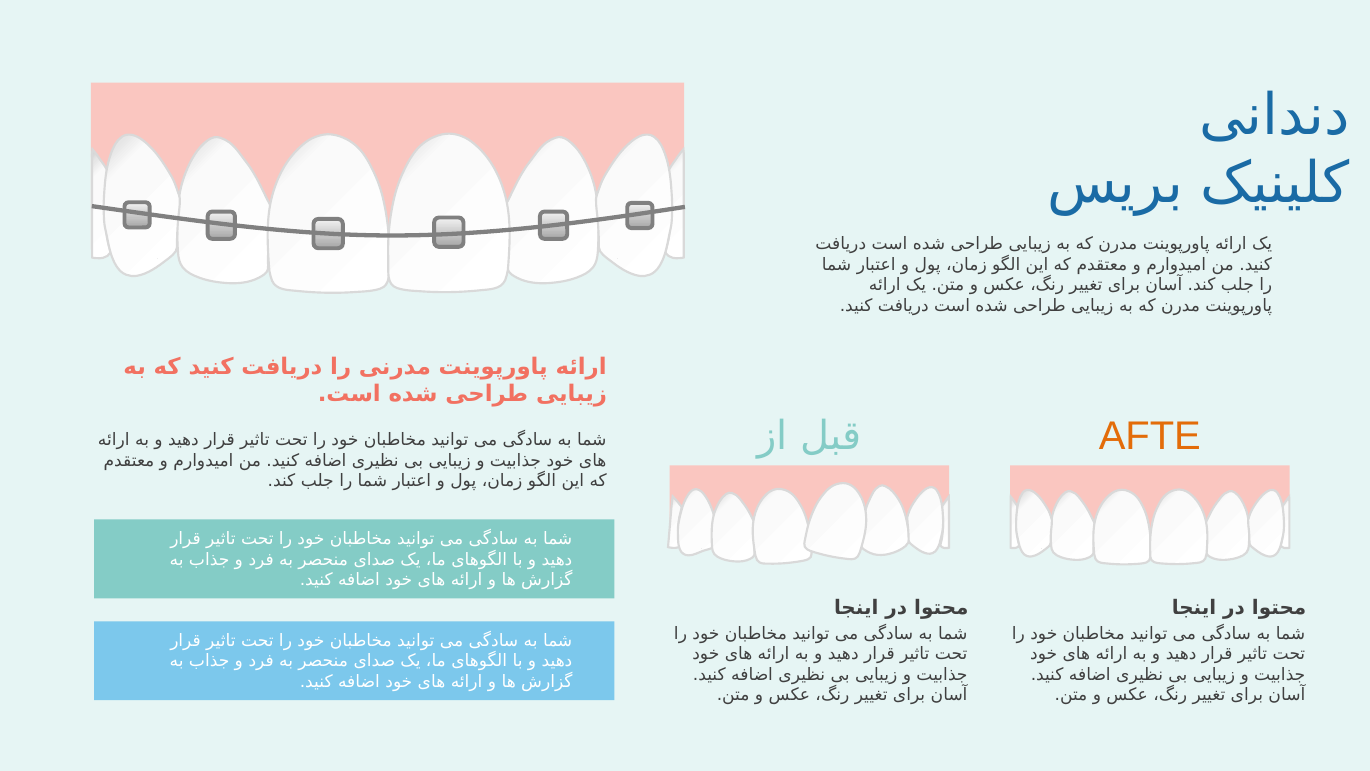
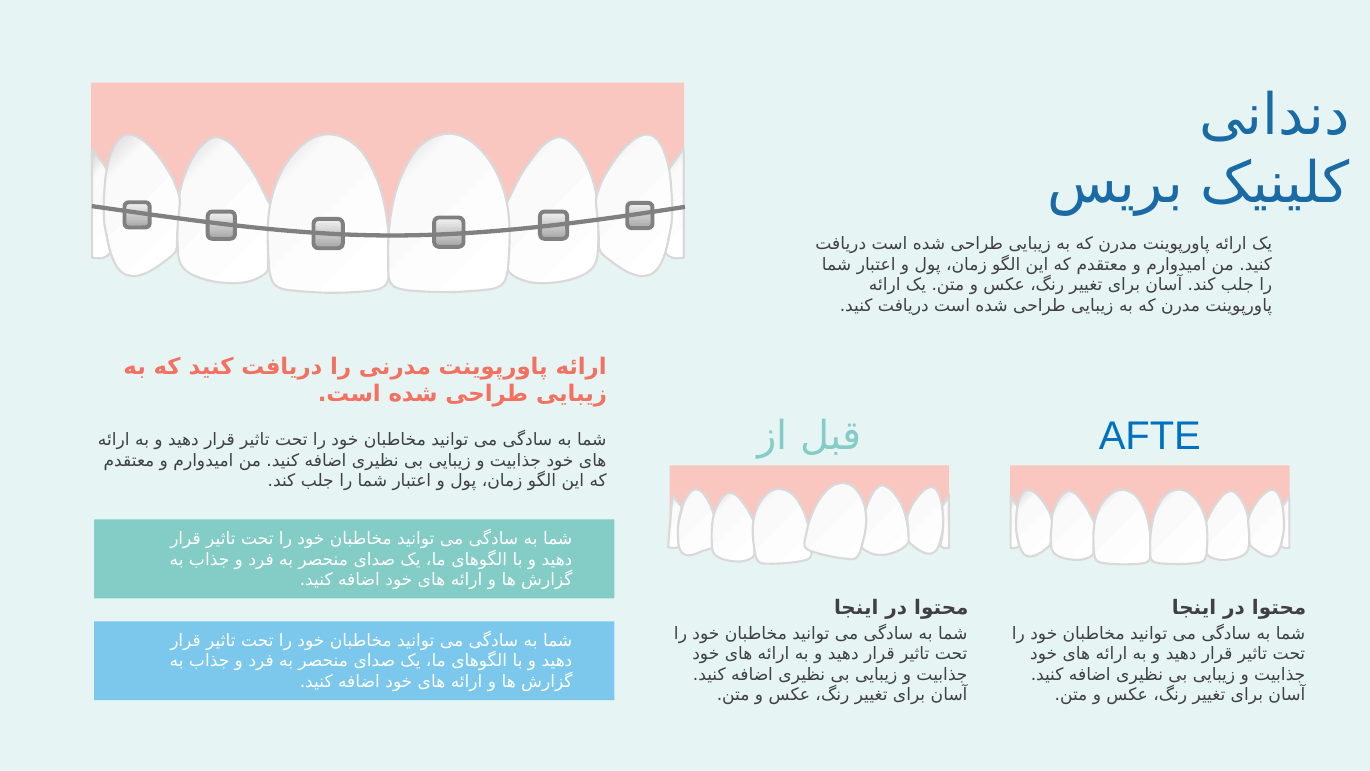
AFTE colour: orange -> blue (1150, 436)
